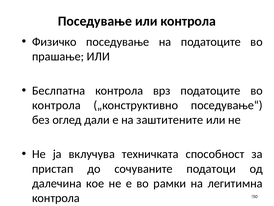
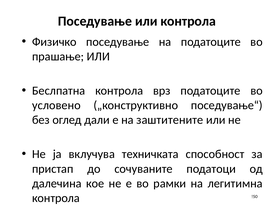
контрола: контрола -> условено (56, 105)
